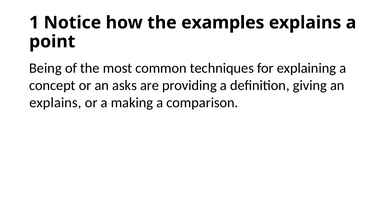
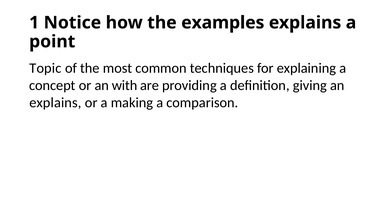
Being: Being -> Topic (45, 68)
asks: asks -> with (125, 85)
